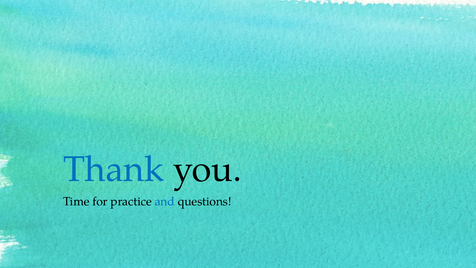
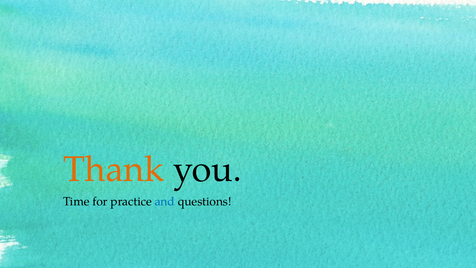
Thank colour: blue -> orange (114, 169)
